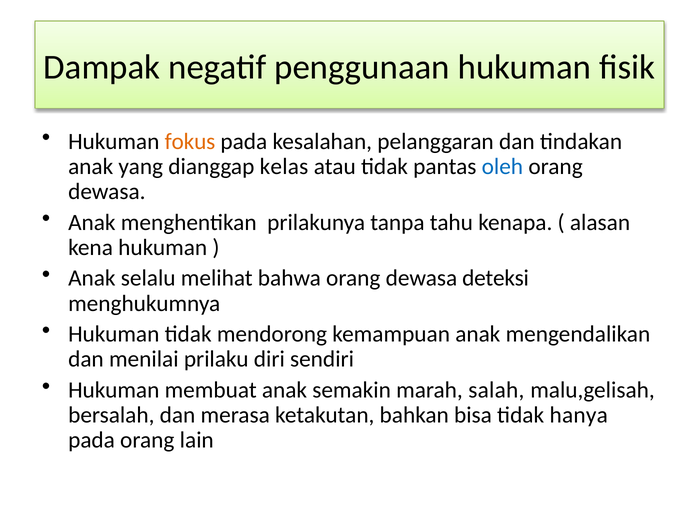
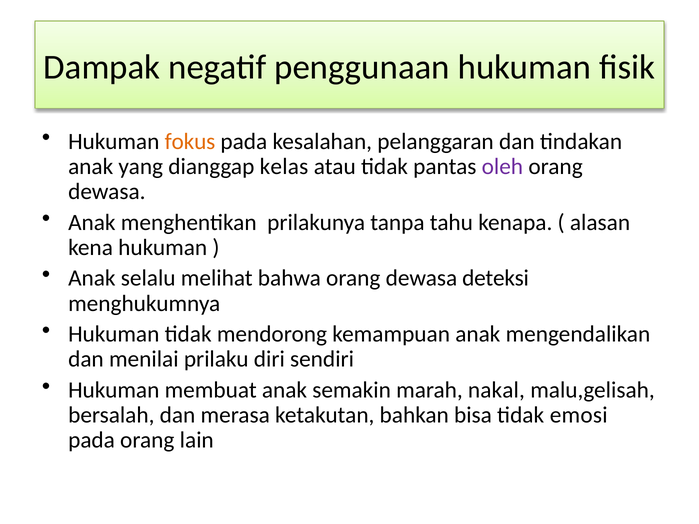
oleh colour: blue -> purple (502, 167)
salah: salah -> nakal (496, 390)
hanya: hanya -> emosi (579, 415)
